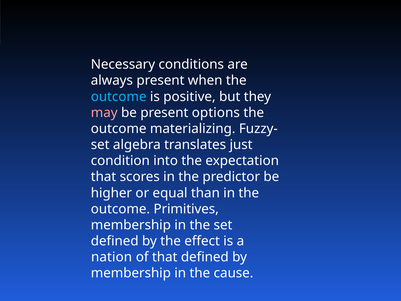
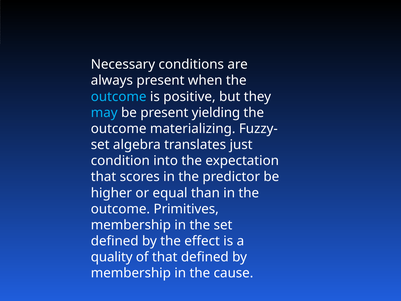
may colour: pink -> light blue (104, 113)
options: options -> yielding (216, 113)
nation: nation -> quality (112, 257)
